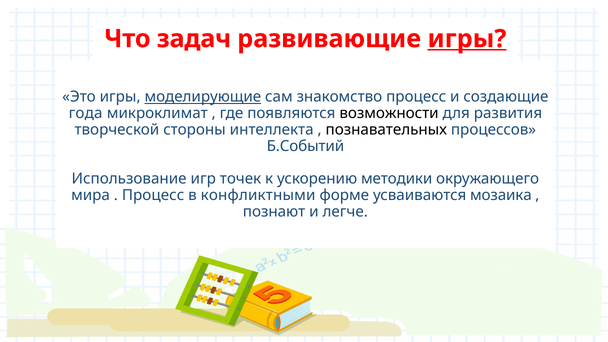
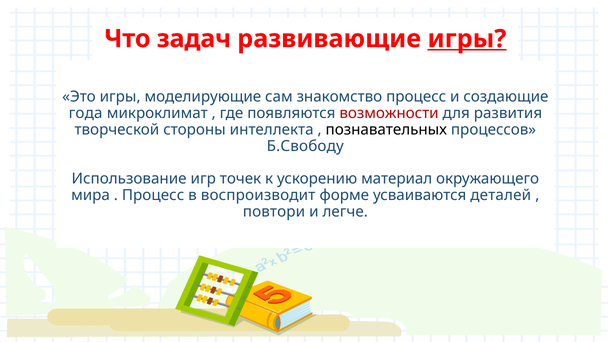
моделирующие underline: present -> none (203, 97)
возможности colour: black -> red (389, 113)
Б.Событий: Б.Событий -> Б.Свободу (305, 146)
методики: методики -> материал (397, 179)
конфликтными: конфликтными -> воспроизводит (258, 195)
мозаика: мозаика -> деталей (501, 195)
познают: познают -> повтори (274, 212)
